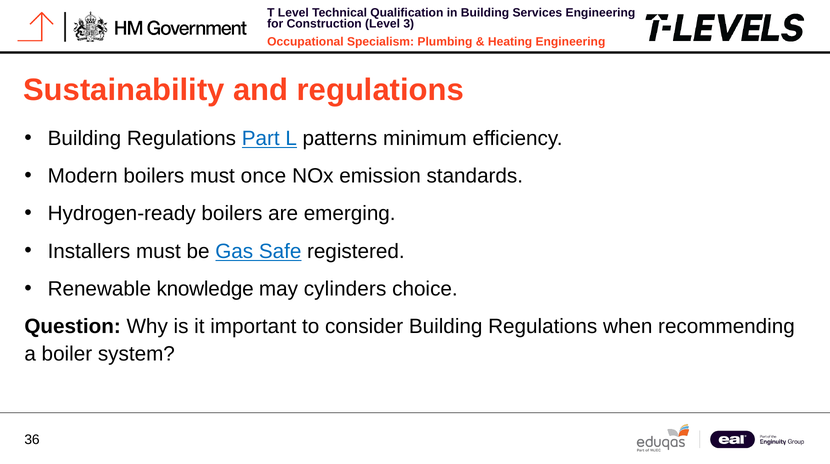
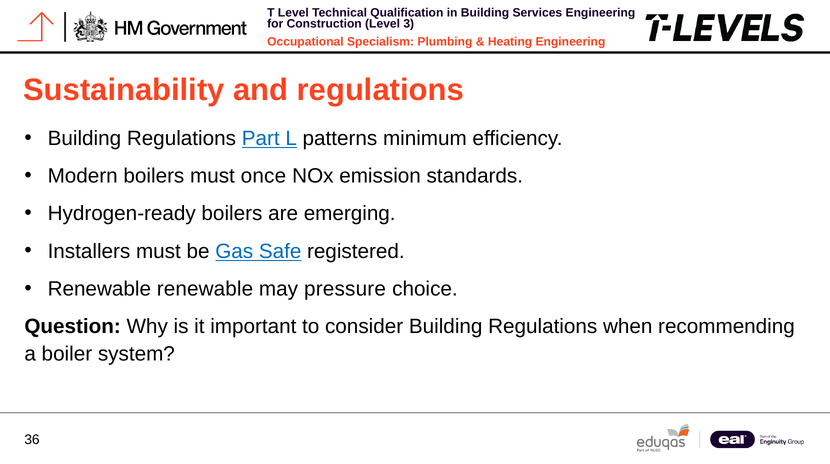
Renewable knowledge: knowledge -> renewable (205, 289)
cylinders: cylinders -> pressure (345, 289)
